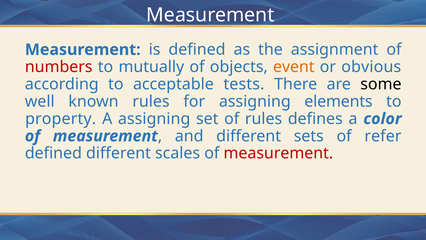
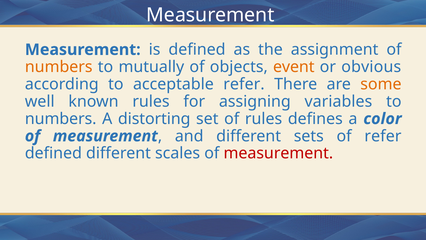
numbers colour: red -> orange (59, 67)
acceptable tests: tests -> refer (244, 84)
some colour: black -> orange (381, 84)
elements: elements -> variables (338, 101)
property: property -> numbers (61, 119)
A assigning: assigning -> distorting (154, 119)
